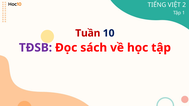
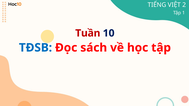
TĐSB colour: purple -> blue (35, 48)
